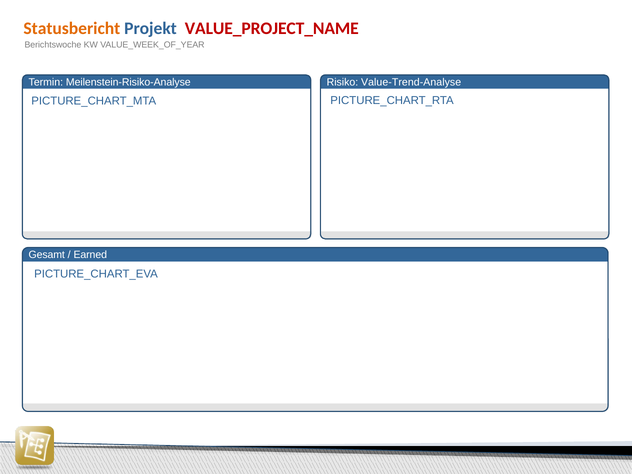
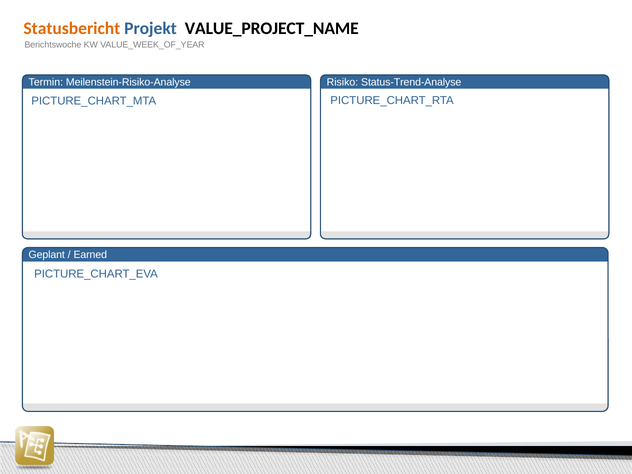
VALUE_PROJECT_NAME colour: red -> black (272, 28)
Value-Trend-Analyse: Value-Trend-Analyse -> Status-Trend-Analyse (411, 82)
Gesamt: Gesamt -> Geplant (47, 255)
